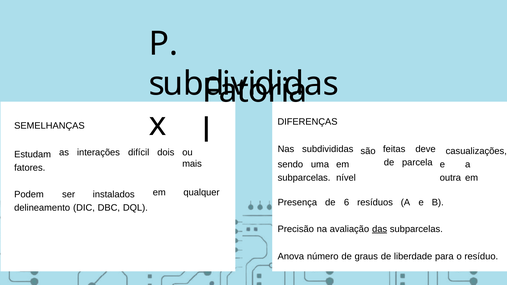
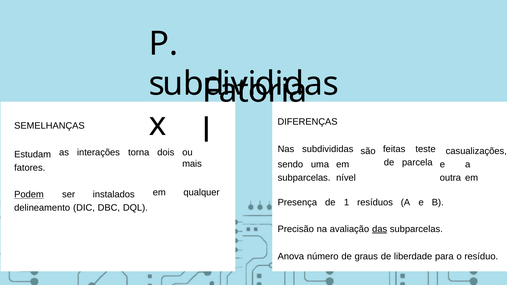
deve: deve -> teste (426, 149)
difícil: difícil -> torna (139, 153)
Podem underline: none -> present (29, 195)
6: 6 -> 1 (347, 203)
